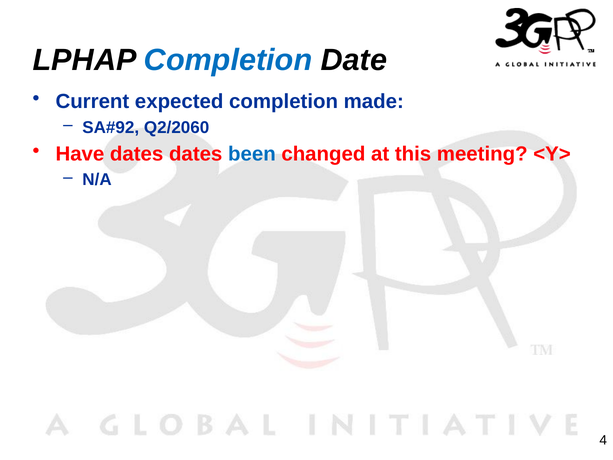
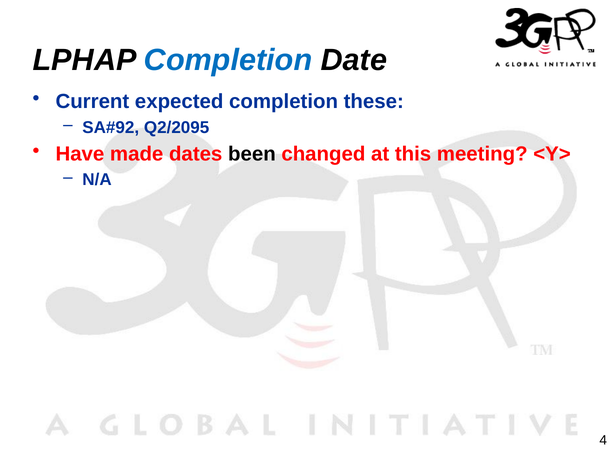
made: made -> these (374, 102)
Q2/2060: Q2/2060 -> Q2/2095 (177, 127)
Have dates: dates -> made (137, 154)
been colour: blue -> black (252, 154)
